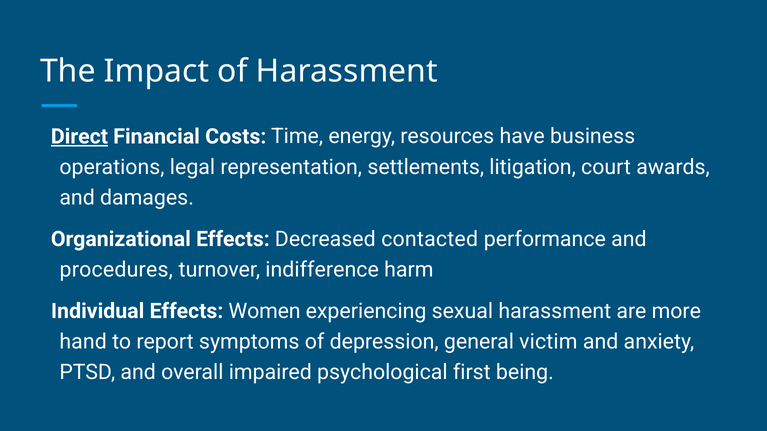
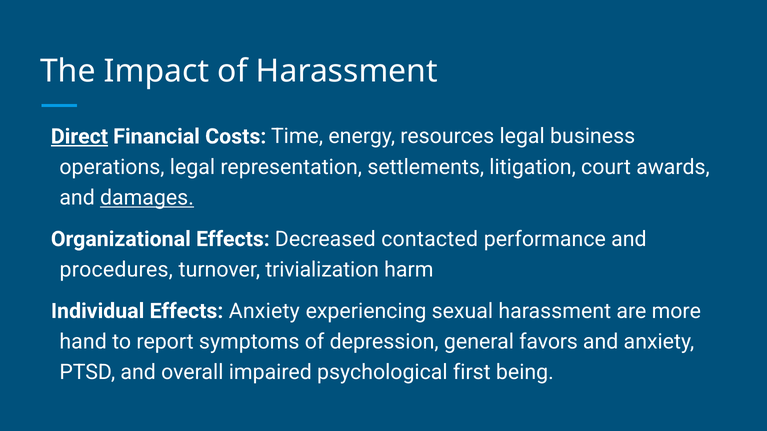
resources have: have -> legal (522, 137)
damages underline: none -> present (147, 198)
indifference: indifference -> trivialization (322, 270)
Effects Women: Women -> Anxiety (264, 311)
victim: victim -> favors (549, 342)
